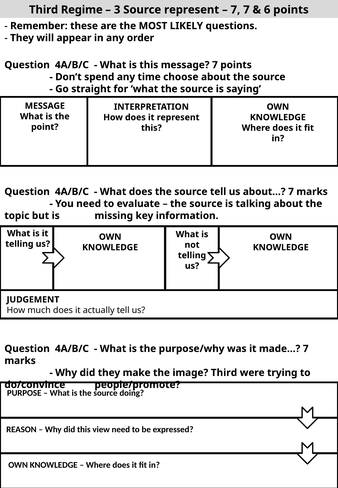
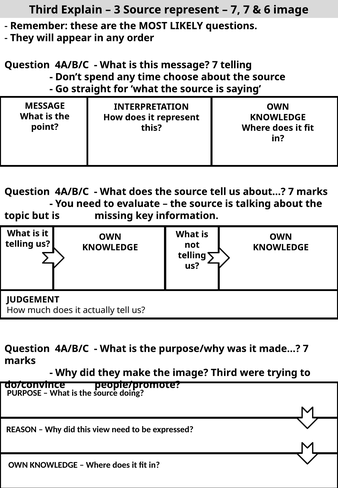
Regime: Regime -> Explain (82, 10)
6 points: points -> image (291, 10)
7 points: points -> telling (236, 65)
